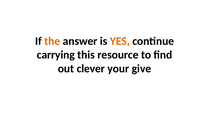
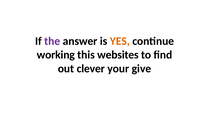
the colour: orange -> purple (52, 41)
carrying: carrying -> working (56, 55)
resource: resource -> websites (118, 55)
